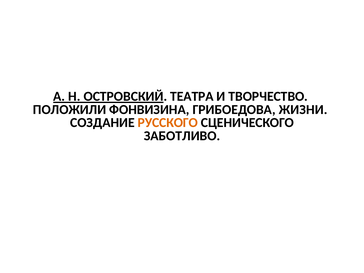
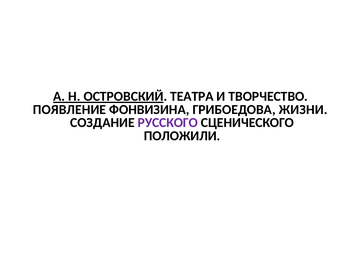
ПОЛОЖИЛИ: ПОЛОЖИЛИ -> ПОЯВЛЕНИЕ (70, 110)
РУССКОГО colour: orange -> purple (168, 123)
ЗАБОТЛИВО: ЗАБОТЛИВО -> ПОЛОЖИЛИ (182, 136)
